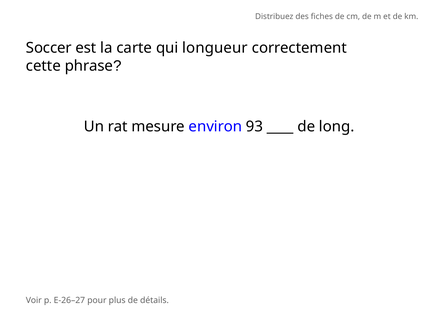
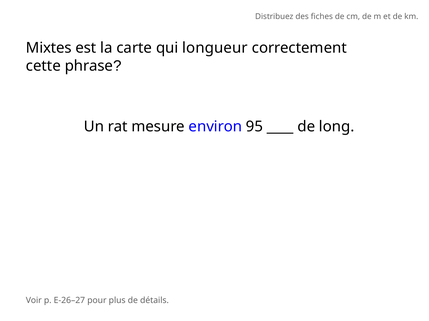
Soccer: Soccer -> Mixtes (49, 48)
93: 93 -> 95 (255, 127)
